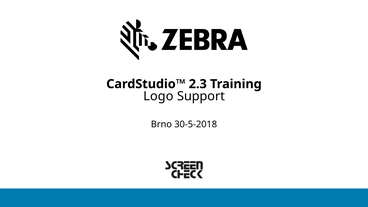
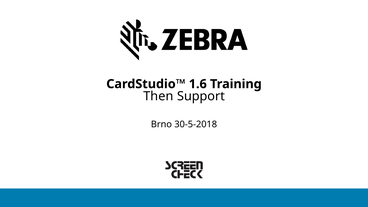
2.3: 2.3 -> 1.6 (198, 84)
Logo: Logo -> Then (158, 96)
